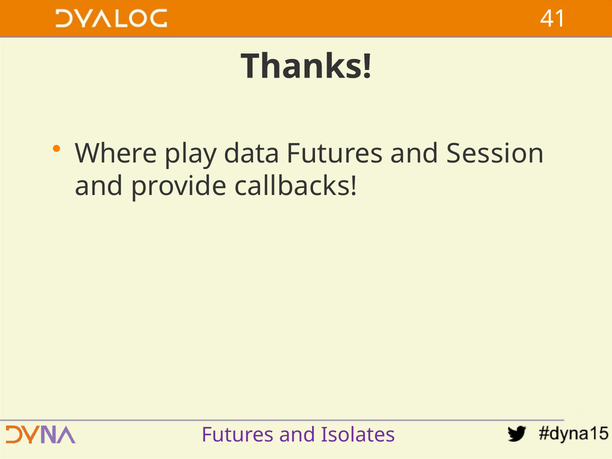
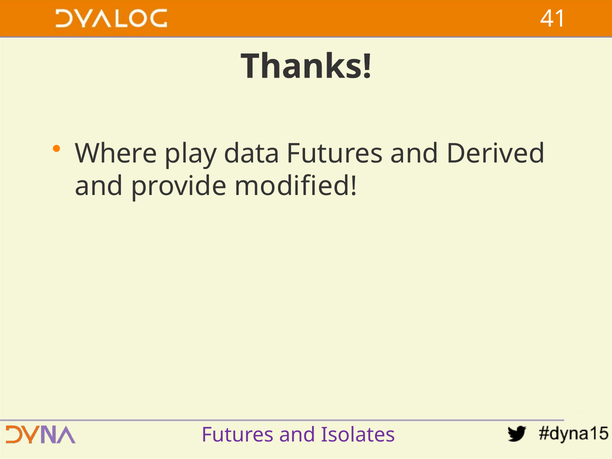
Session: Session -> Derived (496, 154)
callbacks: callbacks -> modified (296, 186)
